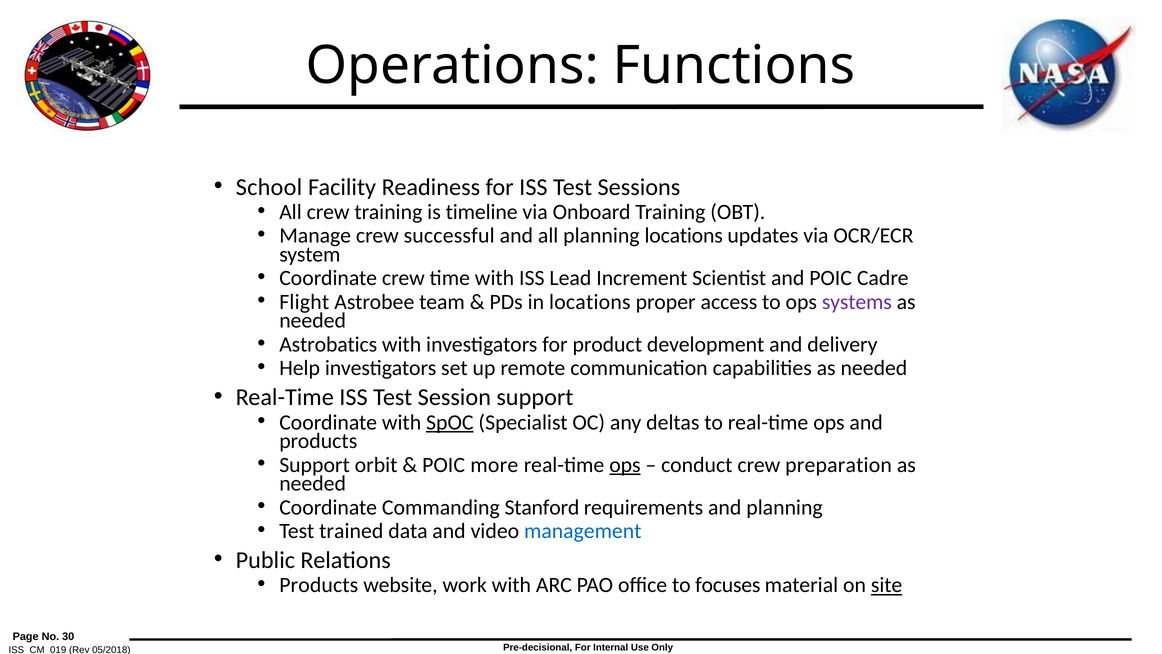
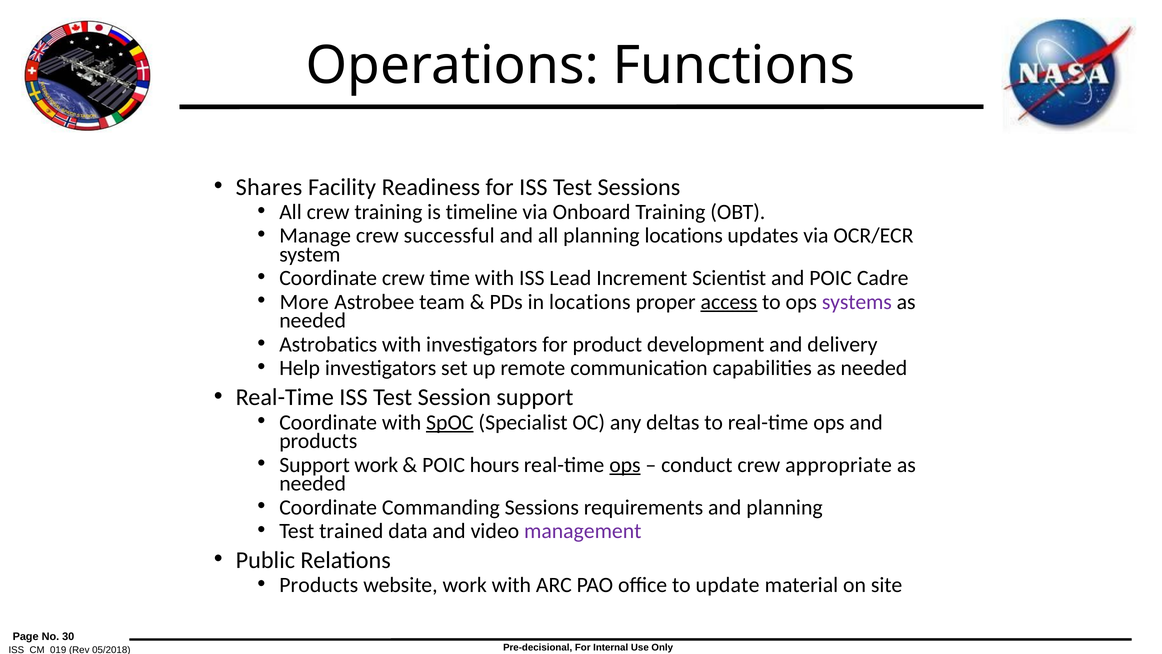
School: School -> Shares (269, 187)
Flight: Flight -> More (304, 302)
access underline: none -> present (729, 302)
Support orbit: orbit -> work (376, 465)
more: more -> hours (495, 465)
preparation: preparation -> appropriate (839, 465)
Commanding Stanford: Stanford -> Sessions (542, 507)
management colour: blue -> purple (583, 531)
focuses: focuses -> update (728, 585)
site underline: present -> none (887, 585)
